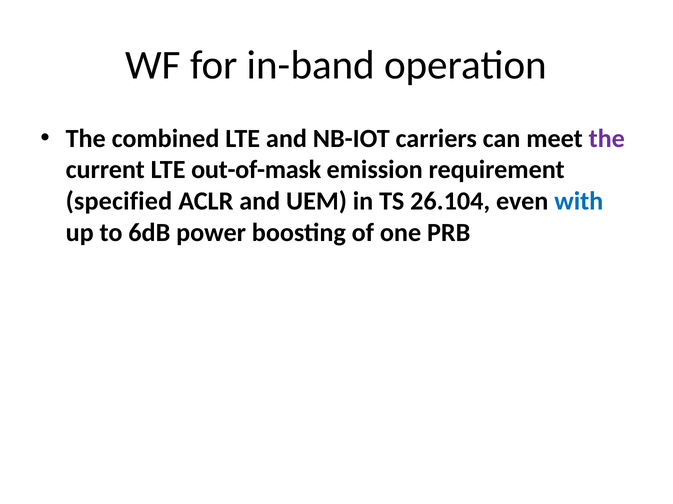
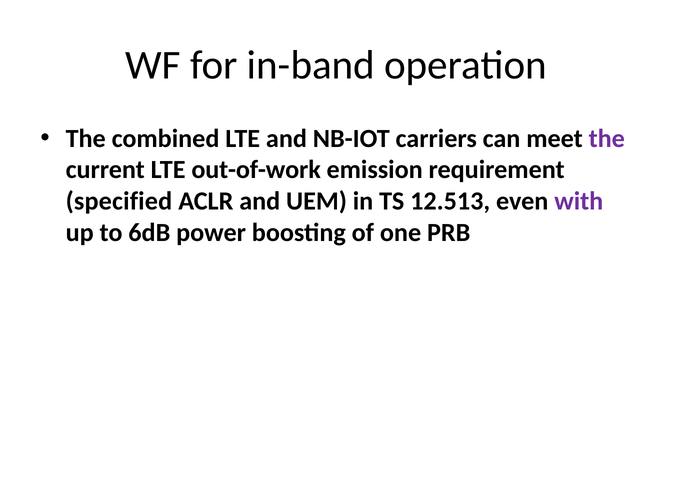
out-of-mask: out-of-mask -> out-of-work (256, 170)
26.104: 26.104 -> 12.513 (450, 202)
with colour: blue -> purple (579, 202)
